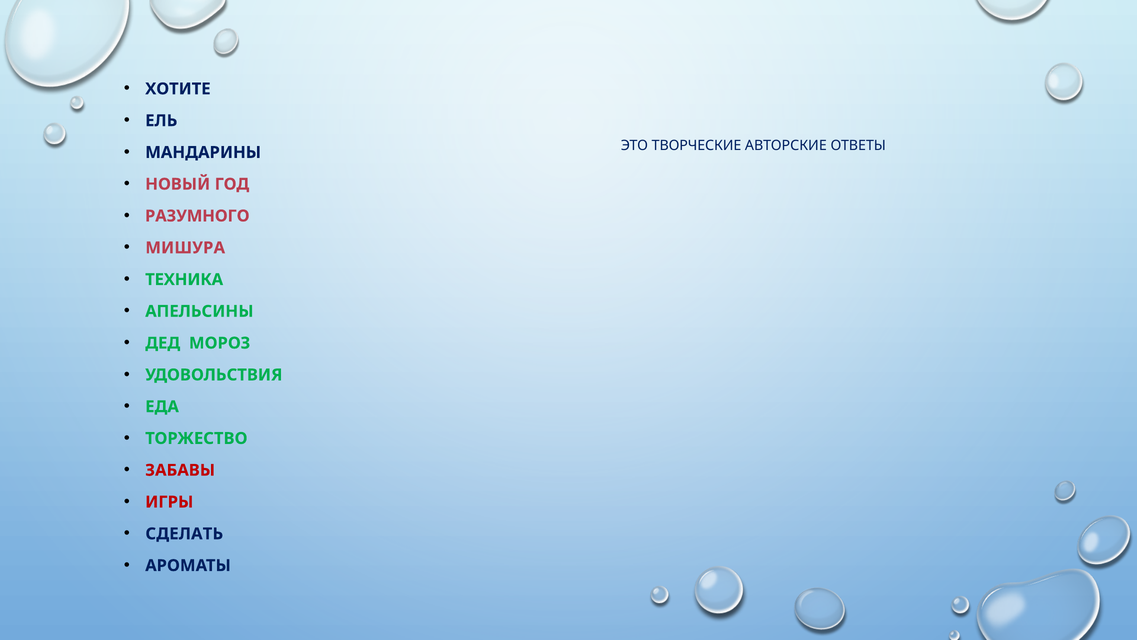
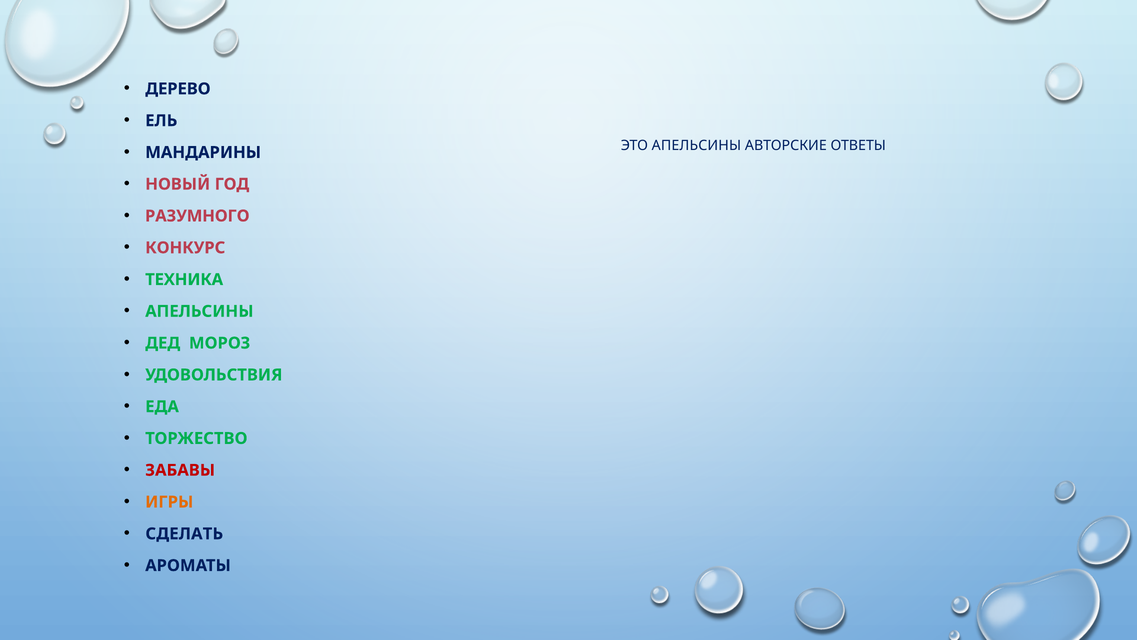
ХОТИТЕ: ХОТИТЕ -> ДЕРЕВО (178, 89)
ЭТО ТВОРЧЕСКИЕ: ТВОРЧЕСКИЕ -> АПЕЛЬСИНЫ (696, 146)
МИШУРА: МИШУРА -> КОНКУРС (185, 248)
ИГРЫ colour: red -> orange (169, 502)
